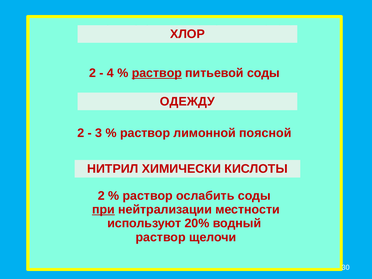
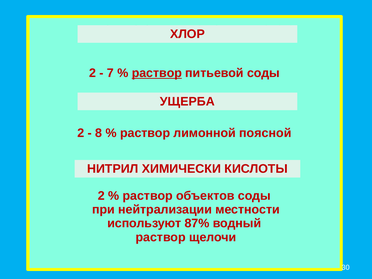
4: 4 -> 7 (110, 73)
ОДЕЖДУ: ОДЕЖДУ -> УЩЕРБА (187, 101)
3: 3 -> 8 (99, 133)
ослабить: ослабить -> объектов (205, 196)
при underline: present -> none (103, 210)
20%: 20% -> 87% (197, 223)
